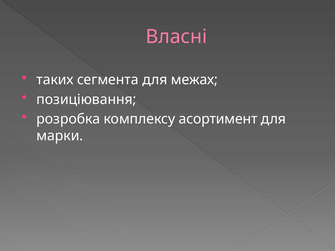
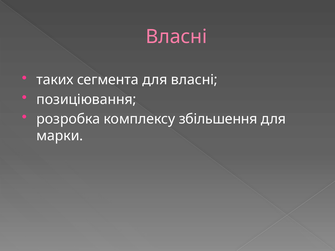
для межах: межах -> власні (194, 80)
асортимент: асортимент -> збільшення (218, 119)
